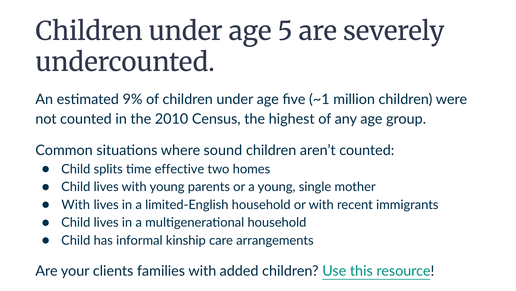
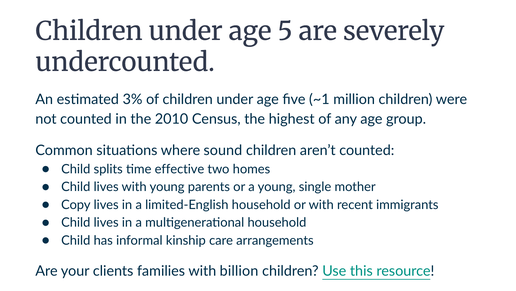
9%: 9% -> 3% (133, 99)
With: With -> Copy (76, 204)
added: added -> billion (239, 270)
